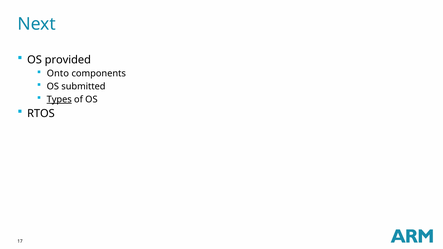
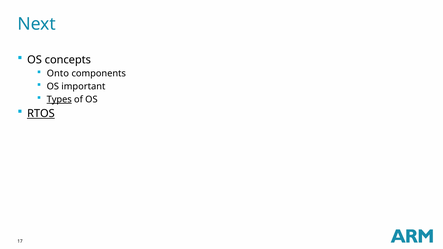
provided: provided -> concepts (68, 60)
submitted: submitted -> important (83, 87)
RTOS underline: none -> present (41, 114)
